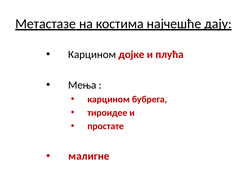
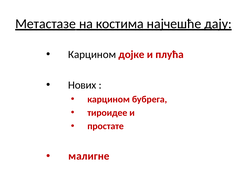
Мења: Мења -> Нових (82, 85)
